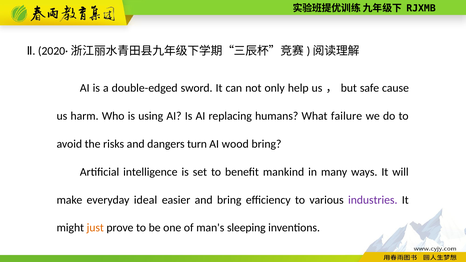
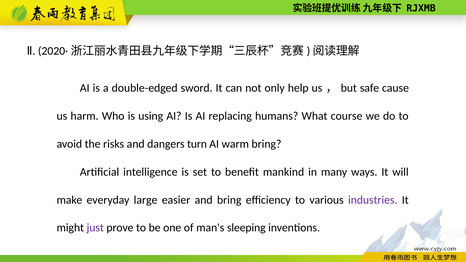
failure: failure -> course (347, 116)
wood: wood -> warm (235, 144)
ideal: ideal -> large (146, 200)
just colour: orange -> purple (95, 228)
